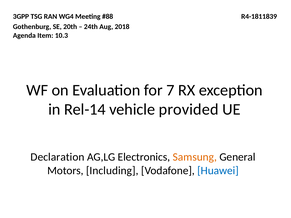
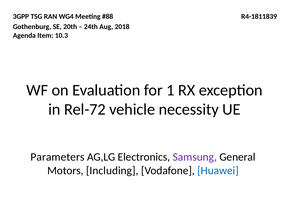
7: 7 -> 1 (170, 90)
Rel-14: Rel-14 -> Rel-72 (85, 110)
provided: provided -> necessity (189, 110)
Declaration: Declaration -> Parameters (58, 157)
Samsung colour: orange -> purple (195, 157)
